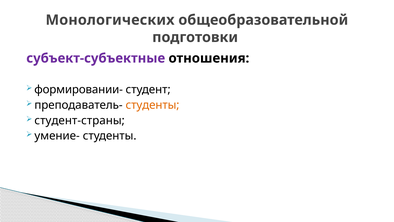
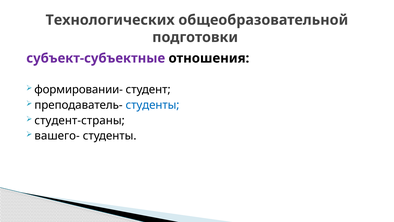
Монологических: Монологических -> Технологических (110, 20)
студенты colour: orange -> blue (152, 105)
умение-: умение- -> вашего- (57, 136)
